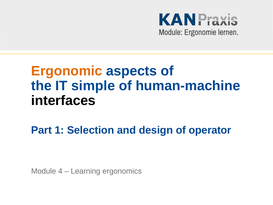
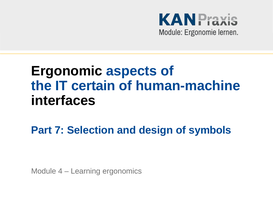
Ergonomic colour: orange -> black (67, 71)
simple: simple -> certain (93, 86)
1: 1 -> 7 (59, 130)
operator: operator -> symbols (210, 130)
